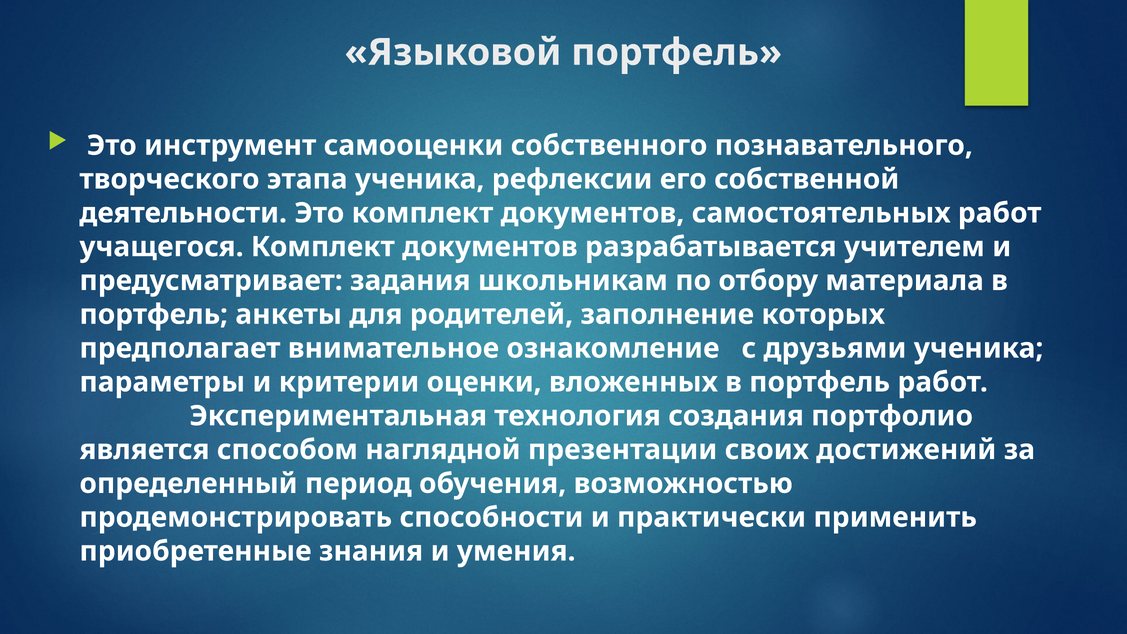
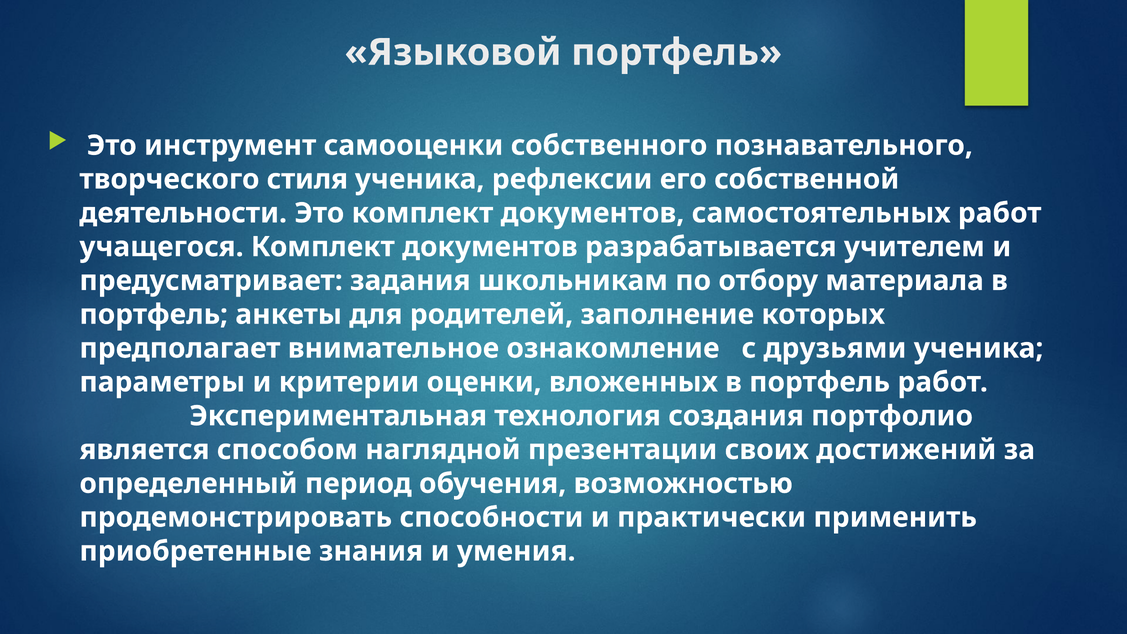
этапа: этапа -> стиля (307, 179)
